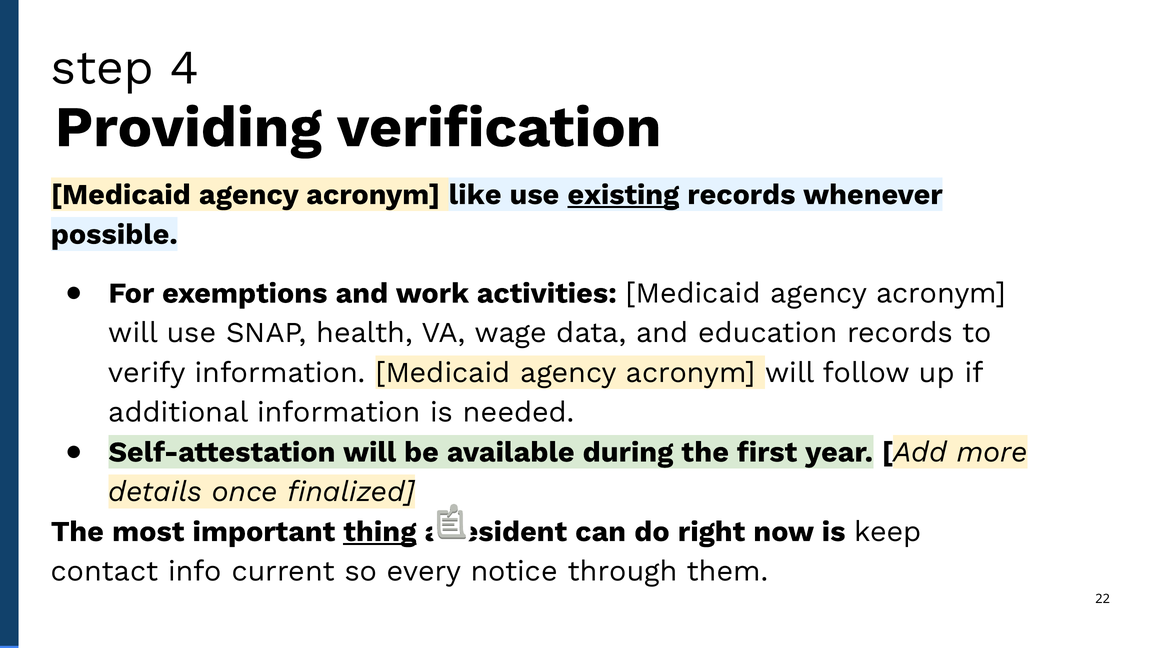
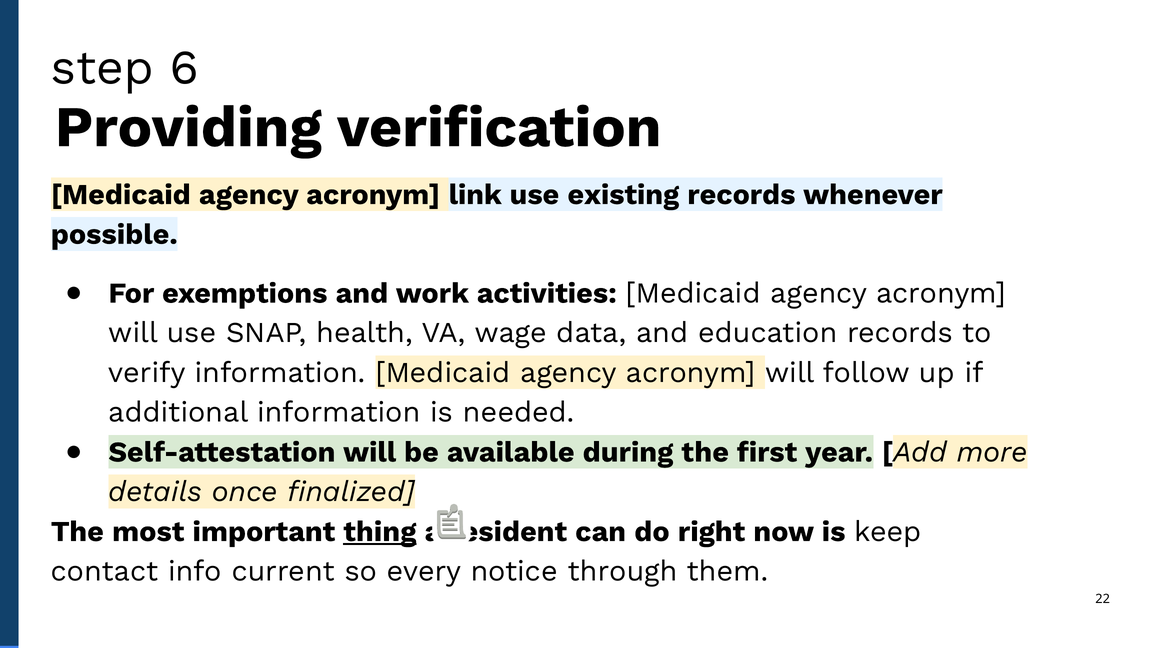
4: 4 -> 6 (184, 68)
like: like -> link (475, 195)
existing underline: present -> none (623, 195)
